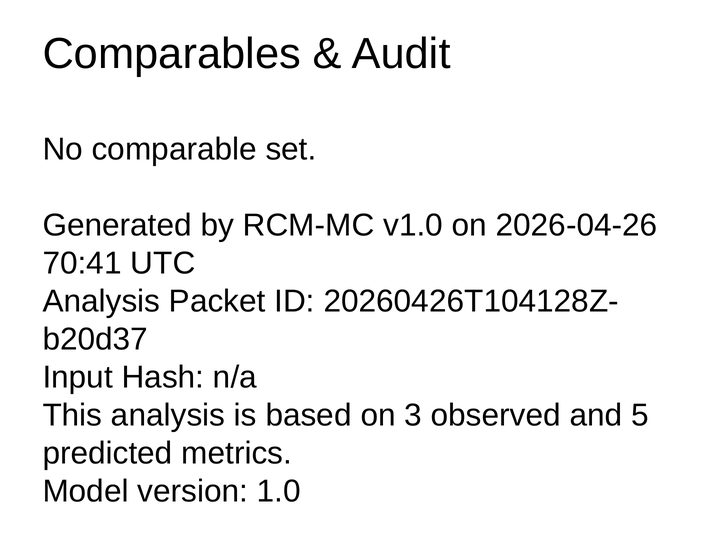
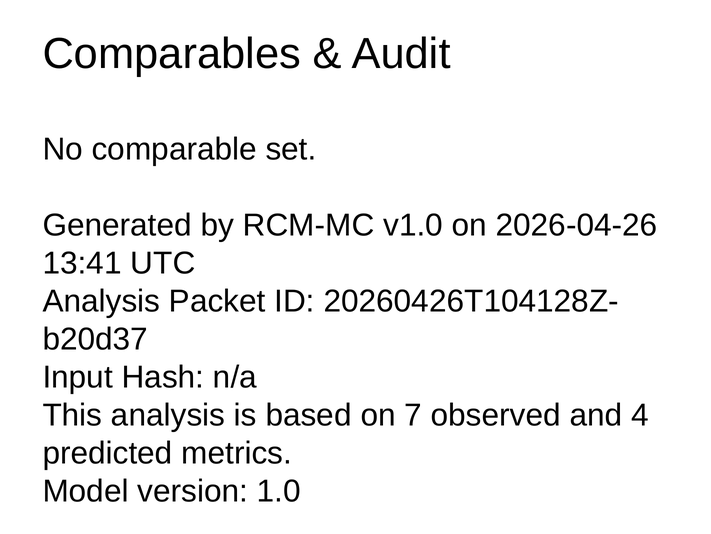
70:41: 70:41 -> 13:41 (82, 263)
3: 3 -> 7 (413, 415)
5: 5 -> 4 (640, 415)
